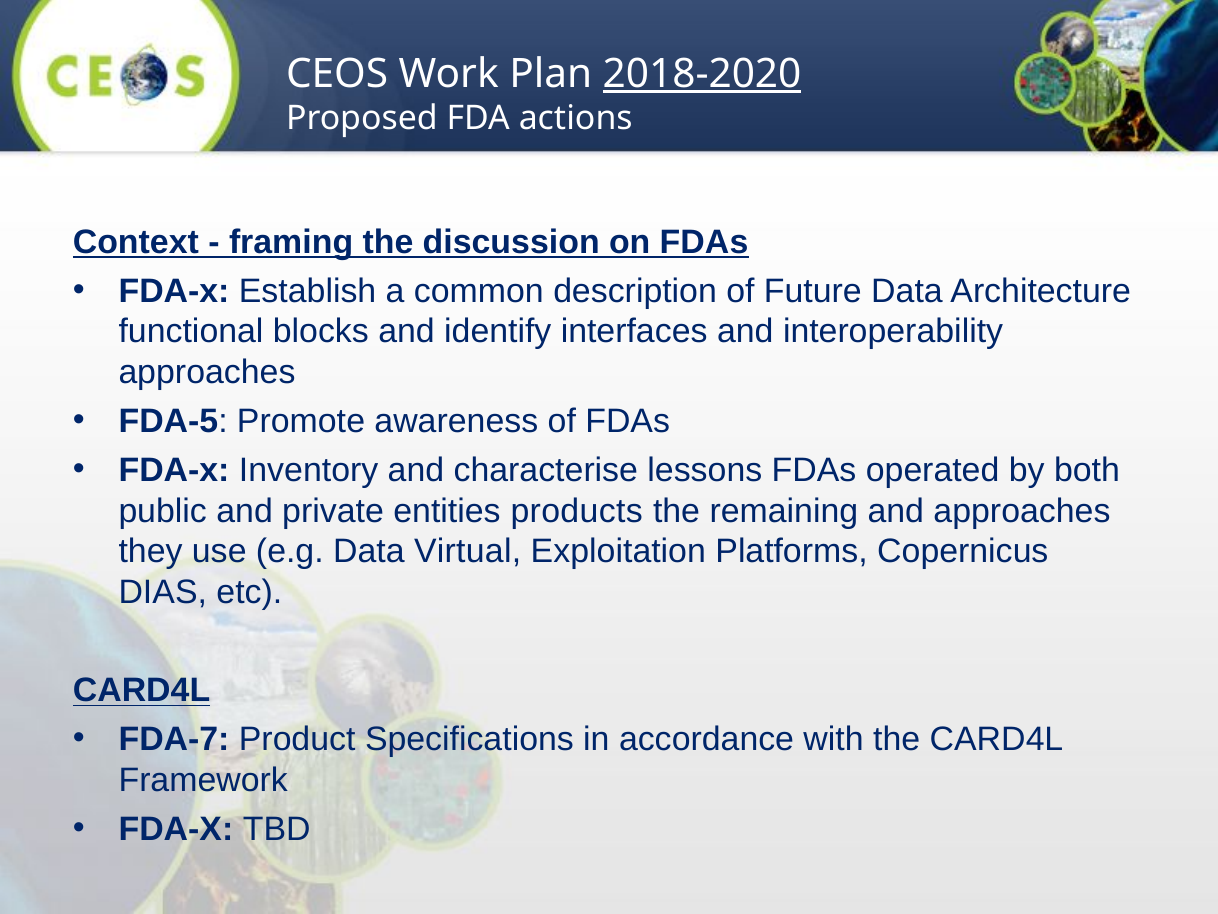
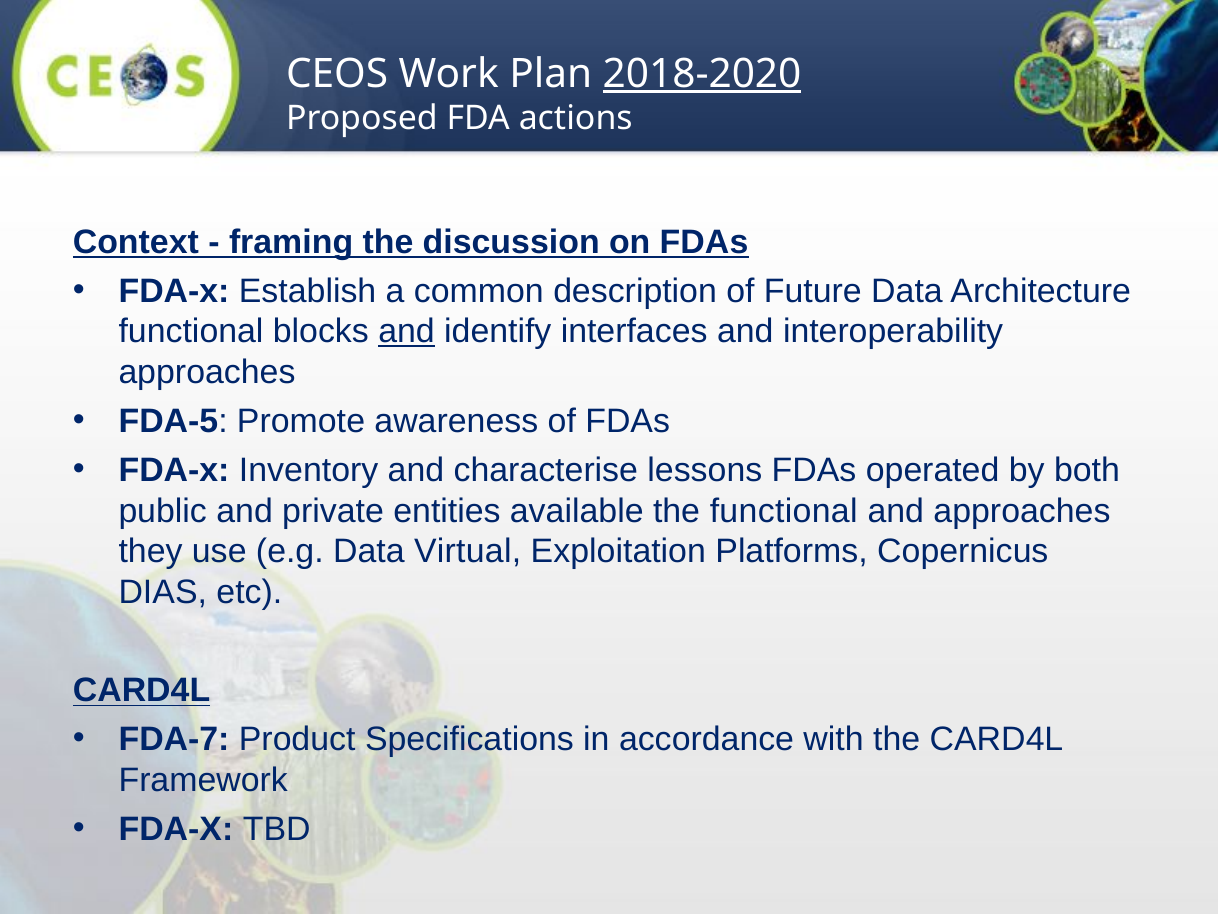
and underline: none -> present (407, 331)
products: products -> available (577, 511)
the remaining: remaining -> functional (784, 511)
